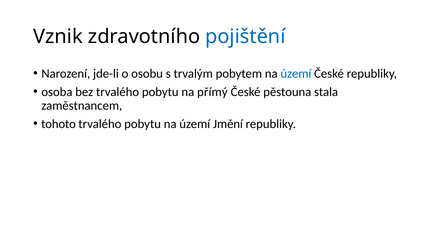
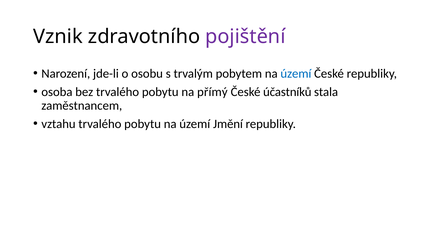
pojištění colour: blue -> purple (245, 37)
pěstouna: pěstouna -> účastníků (287, 92)
tohoto: tohoto -> vztahu (58, 124)
